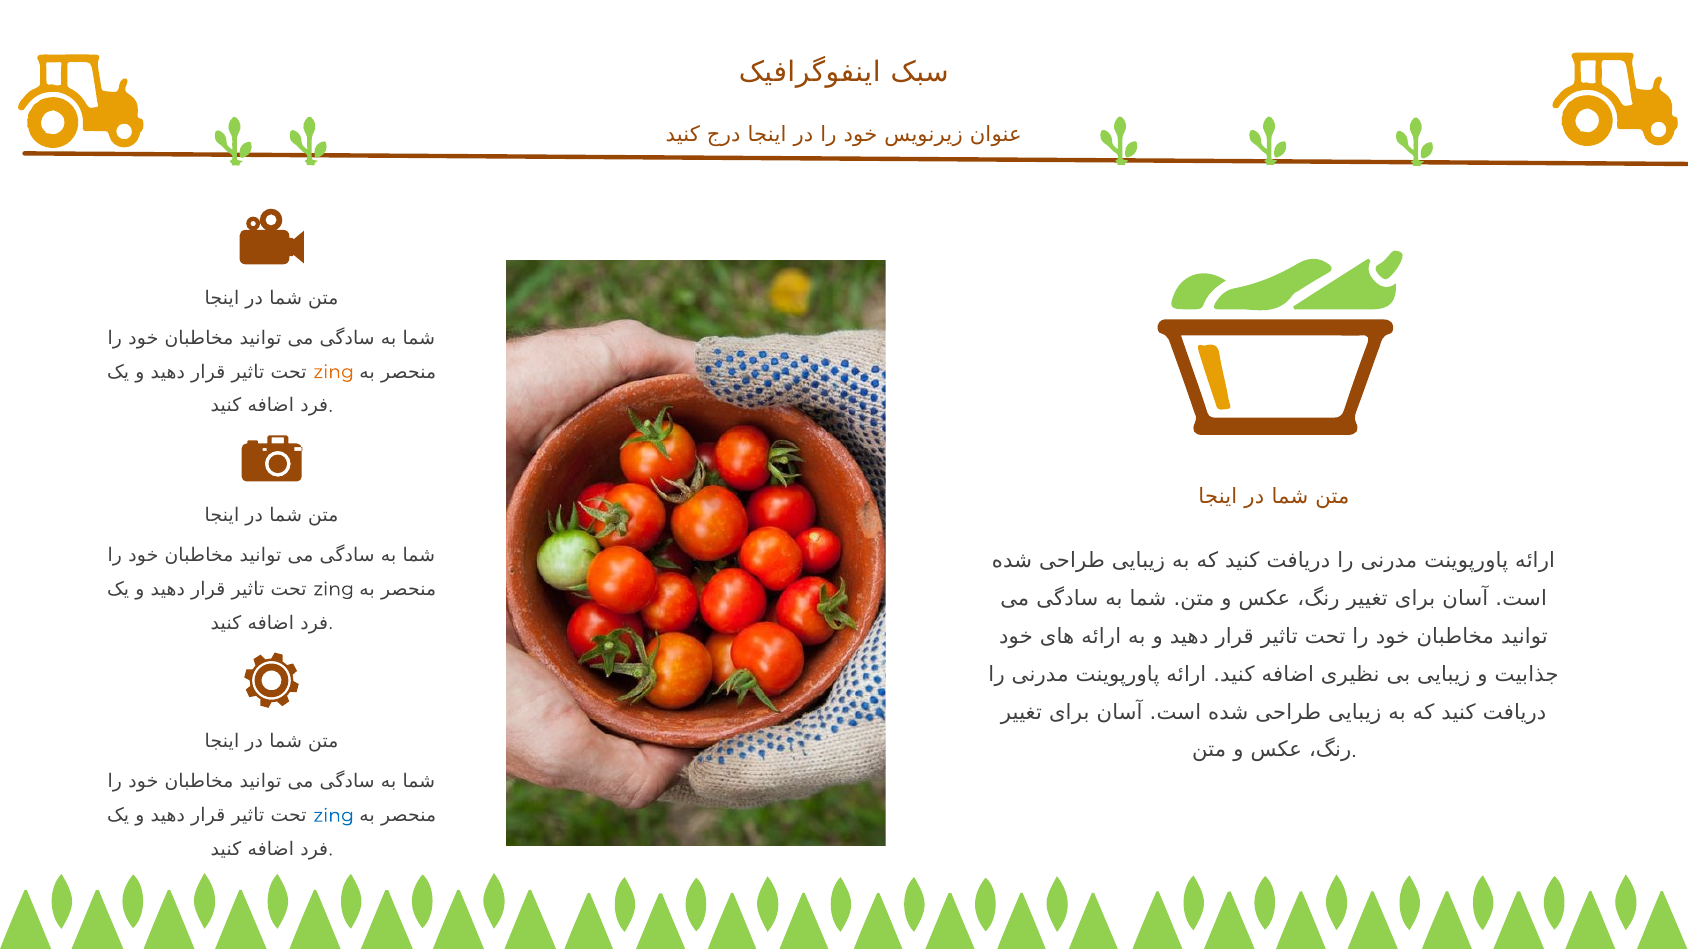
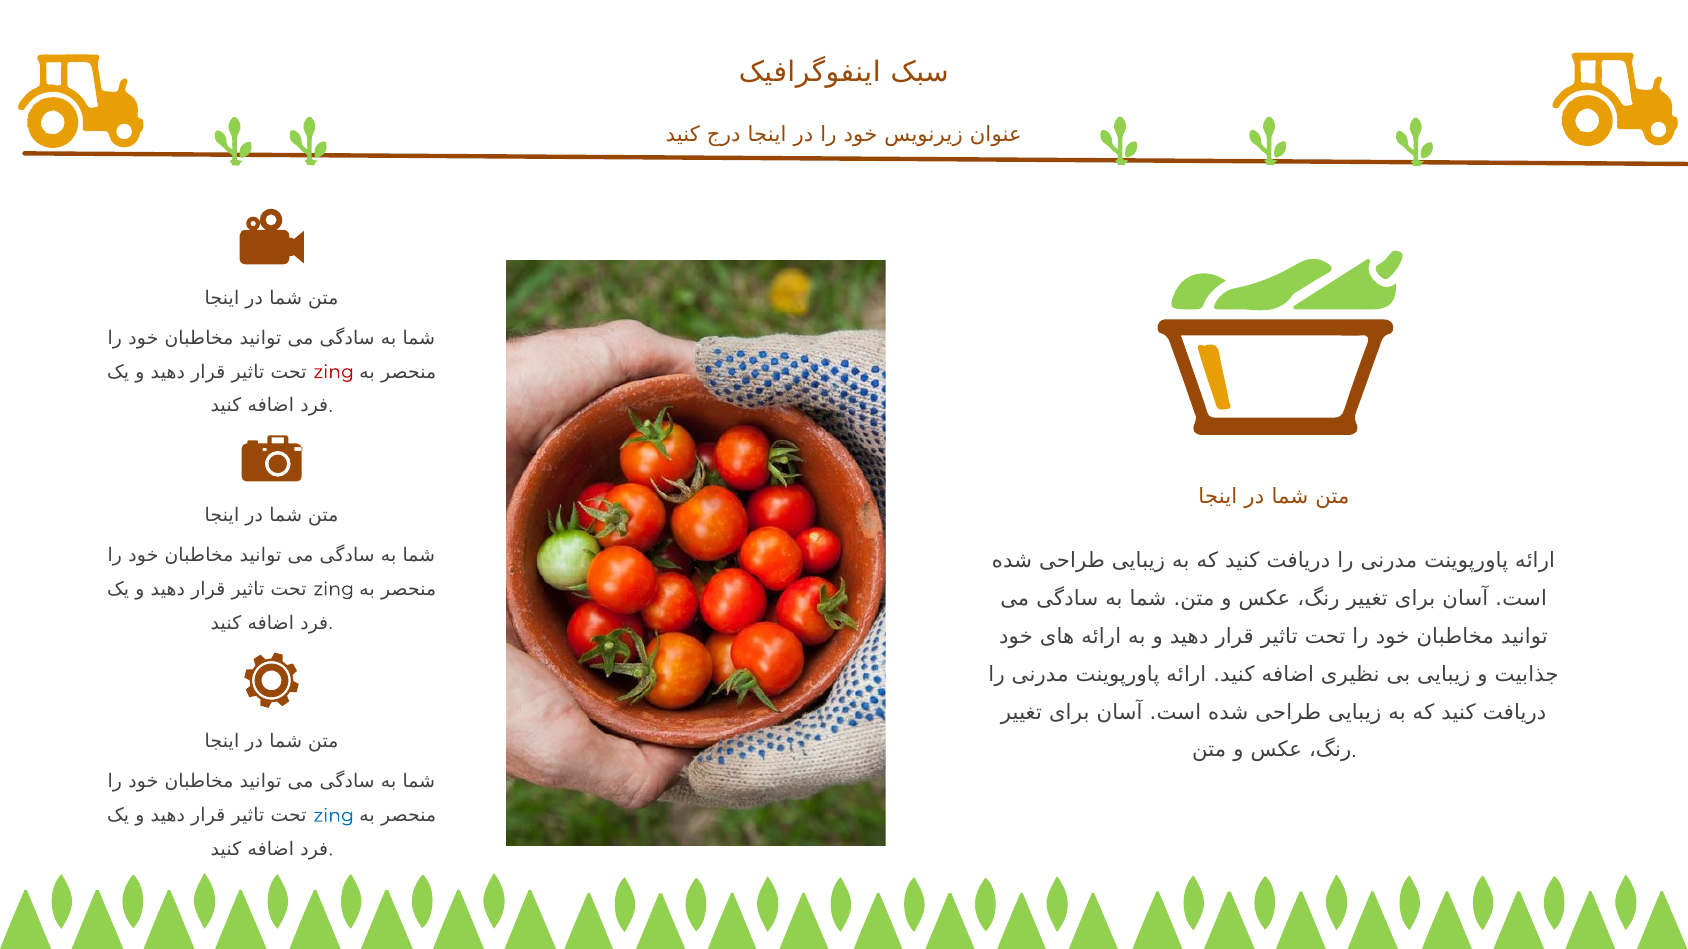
zing colour: orange -> red (334, 372)
